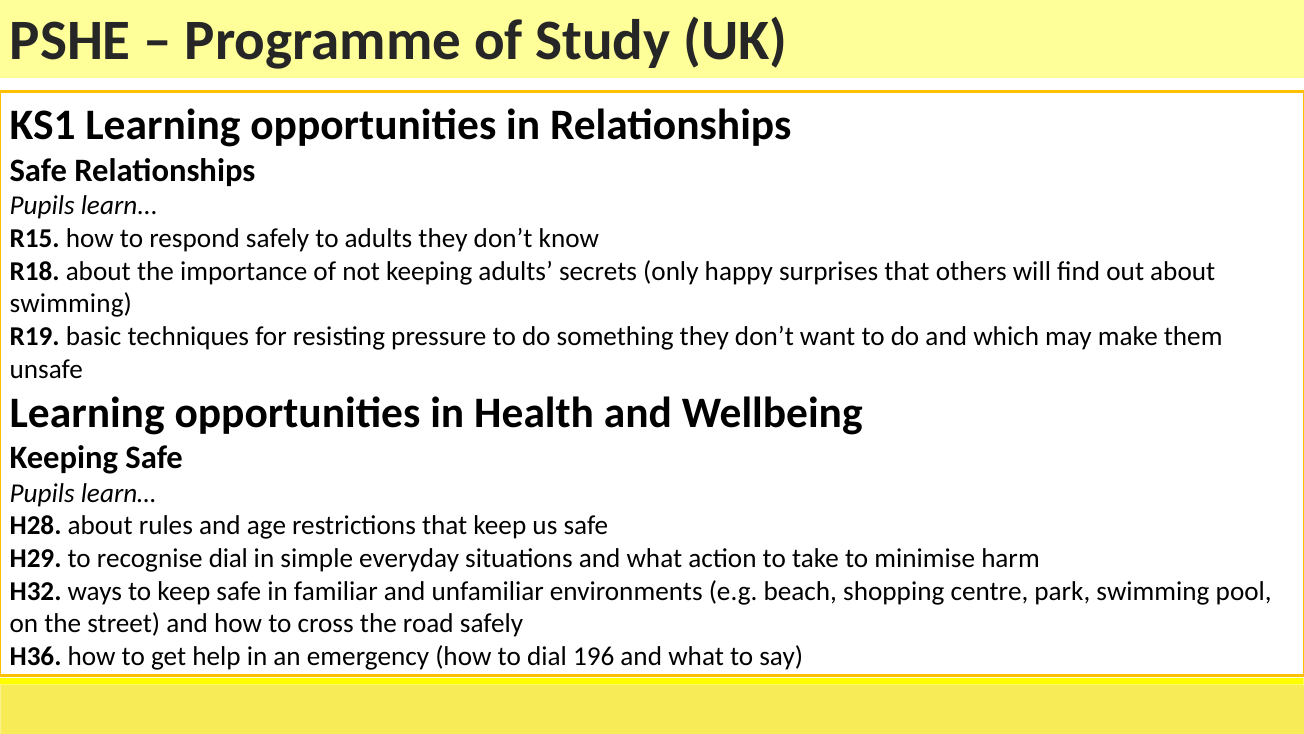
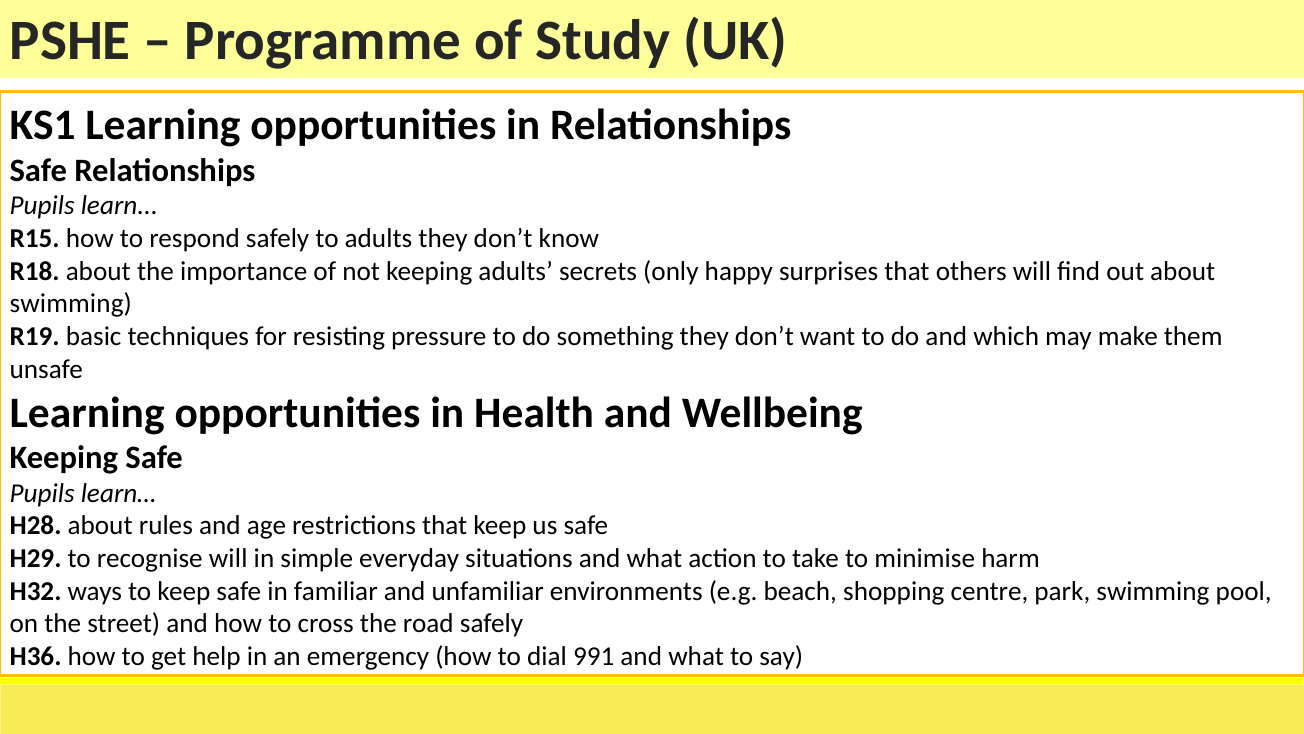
recognise dial: dial -> will (228, 558)
196: 196 -> 991 (594, 656)
